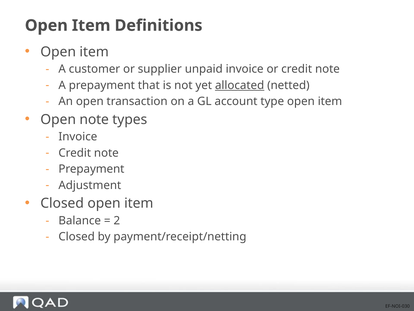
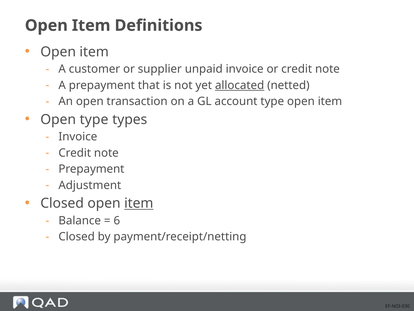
Open note: note -> type (94, 119)
item underline: none -> present (139, 203)
2: 2 -> 6 (117, 220)
